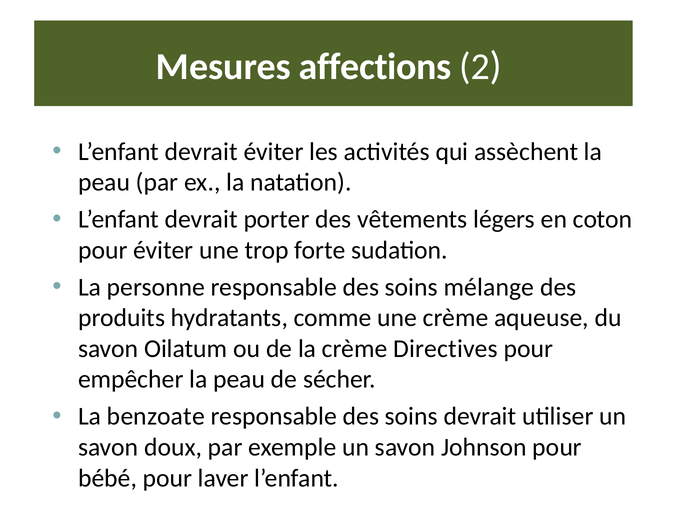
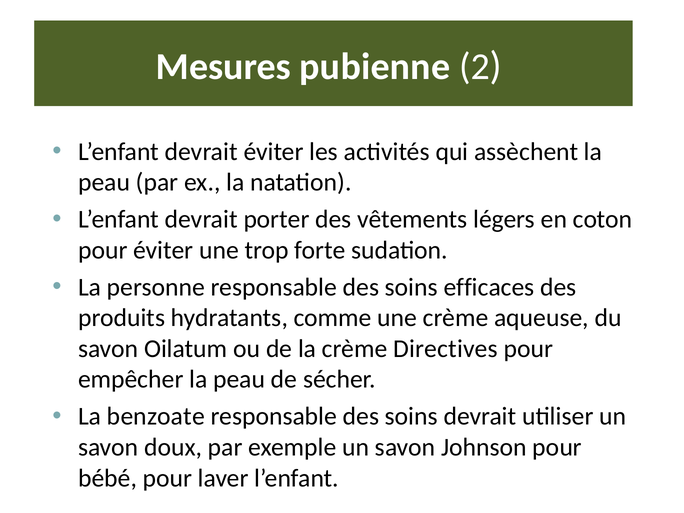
affections: affections -> pubienne (375, 67)
mélange: mélange -> efficaces (489, 287)
